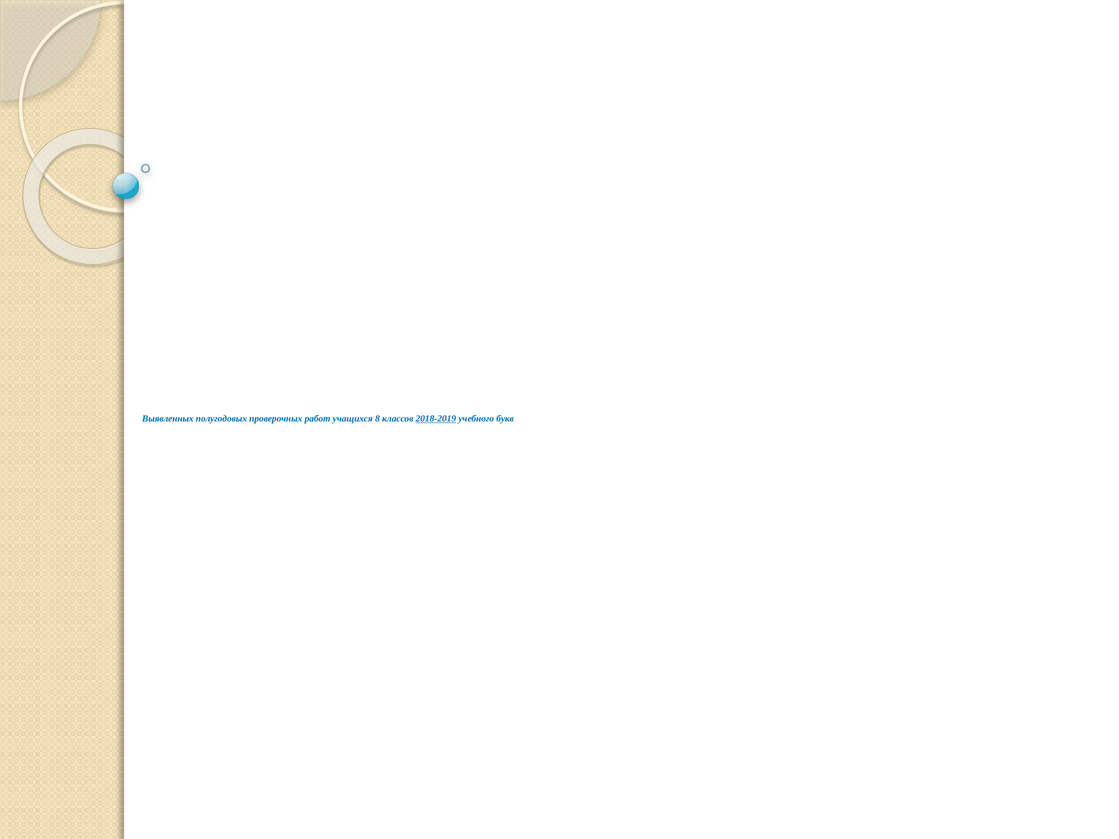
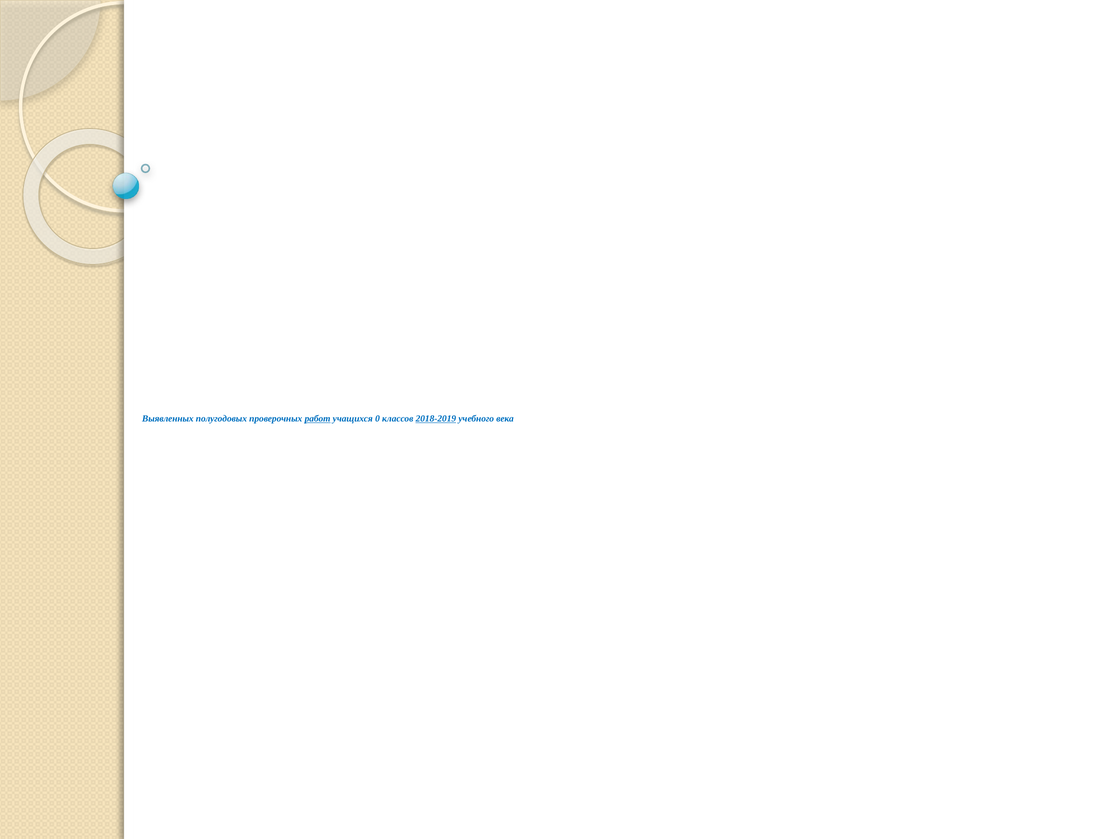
работ underline: none -> present (318, 419)
8: 8 -> 0 (377, 419)
букв: букв -> века (505, 419)
